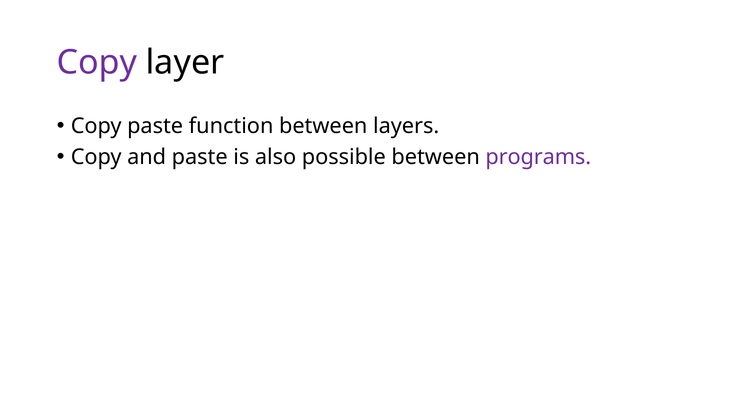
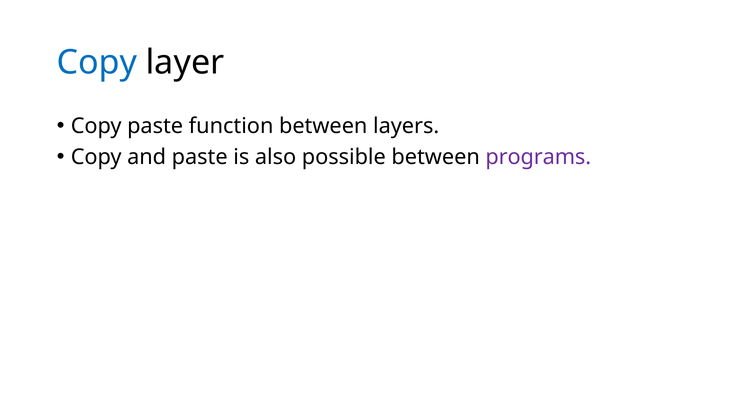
Copy colour: purple -> blue (97, 63)
